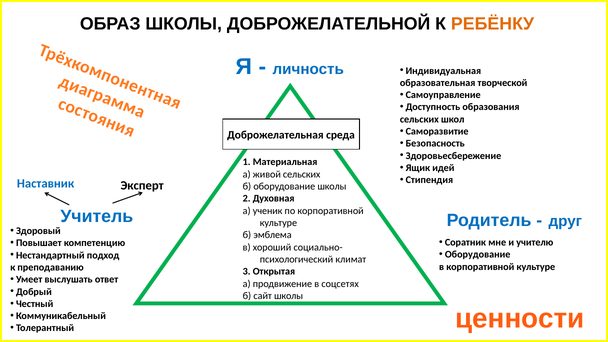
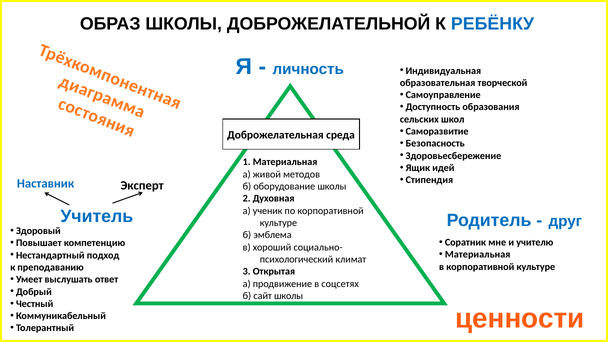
РЕБЁНКУ colour: orange -> blue (492, 24)
живой сельских: сельских -> методов (302, 174)
Оборудование: Оборудование -> Материальная (478, 255)
